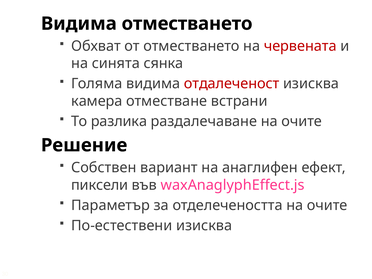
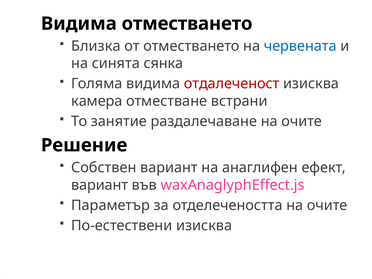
Обхват: Обхват -> Близка (96, 46)
червената colour: red -> blue (300, 46)
разлика: разлика -> занятие (119, 121)
пиксели: пиксели -> вариант (100, 185)
